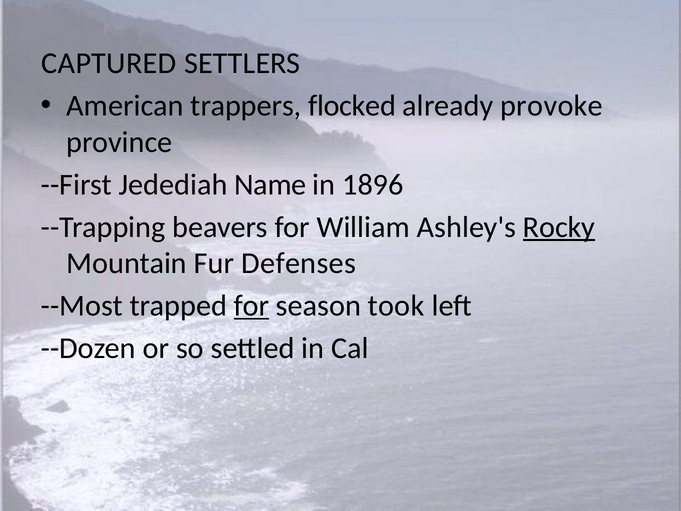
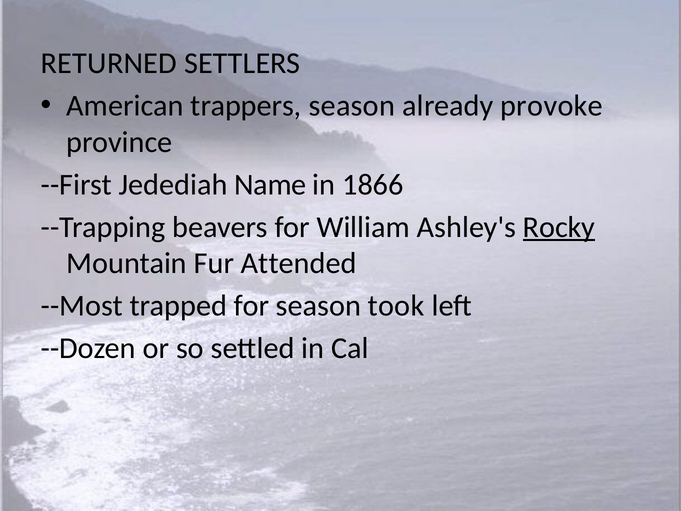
CAPTURED: CAPTURED -> RETURNED (109, 63)
trappers flocked: flocked -> season (352, 106)
1896: 1896 -> 1866 (373, 185)
Defenses: Defenses -> Attended (299, 263)
for underline: present -> none (251, 306)
